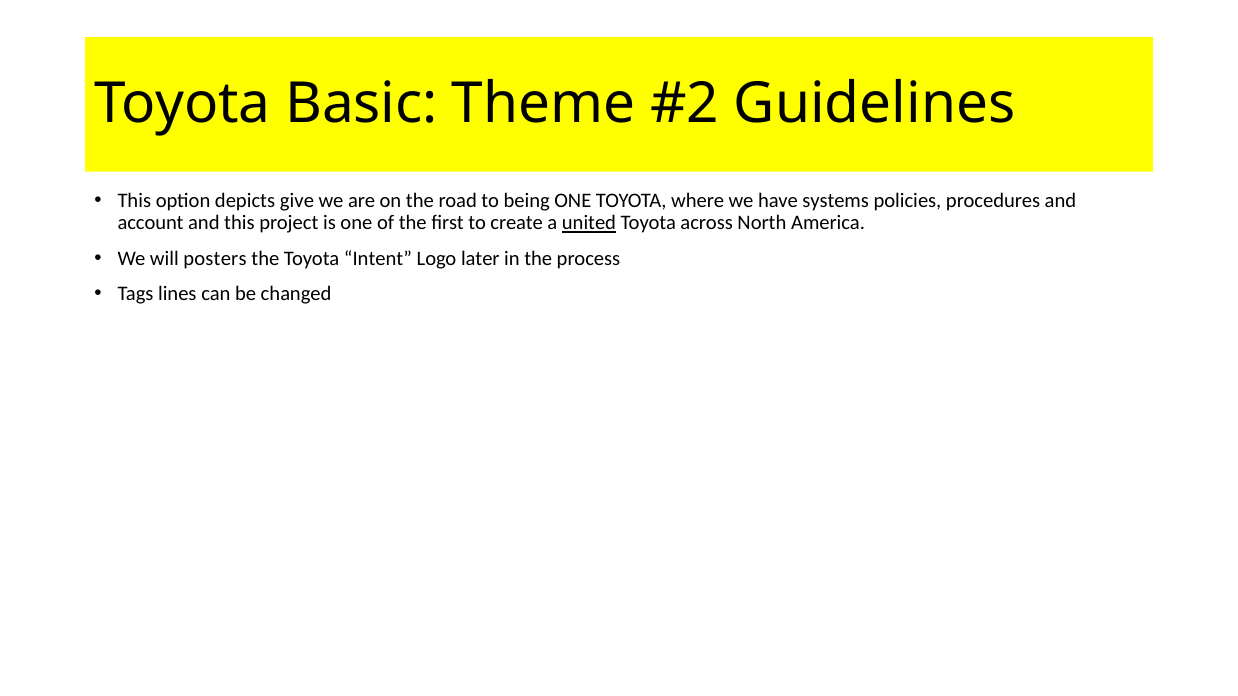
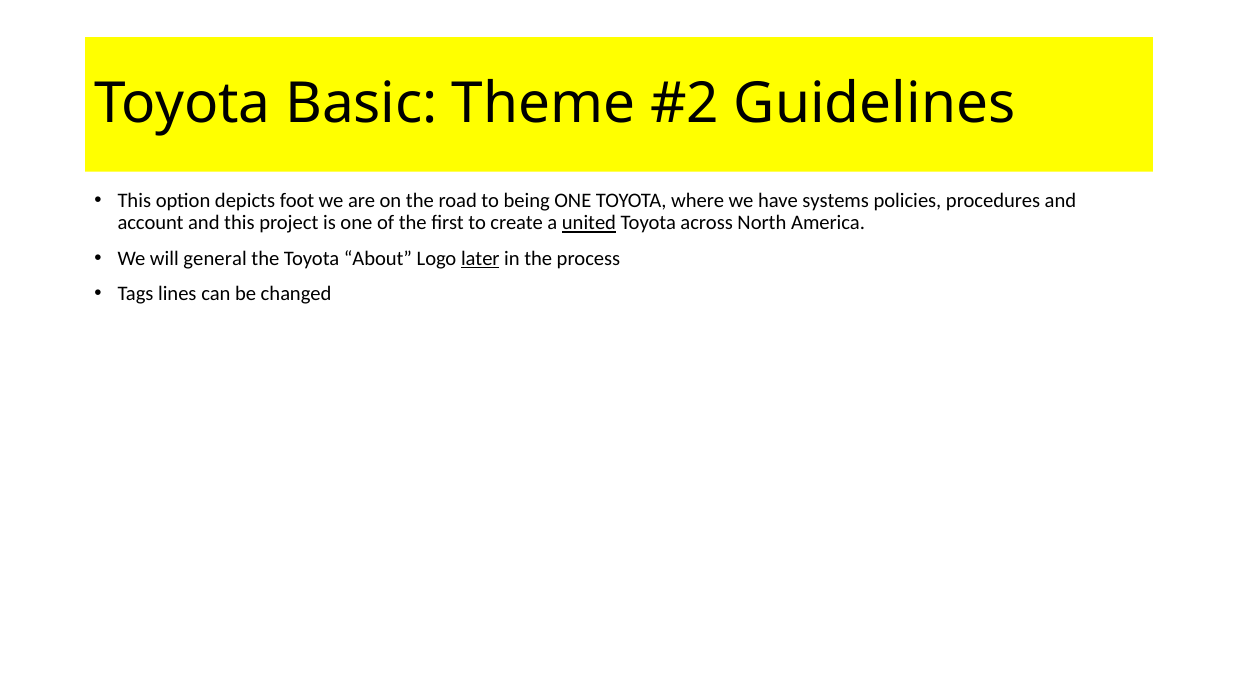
give: give -> foot (297, 201)
posters: posters -> general (215, 258)
Intent: Intent -> About (378, 258)
later underline: none -> present (480, 258)
